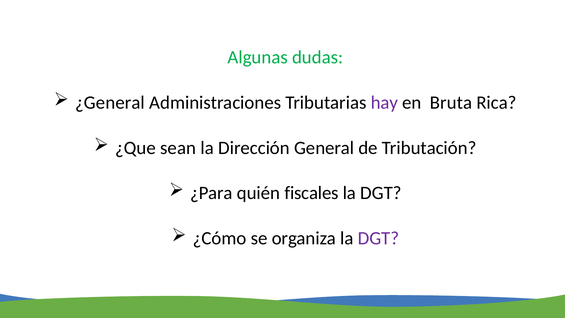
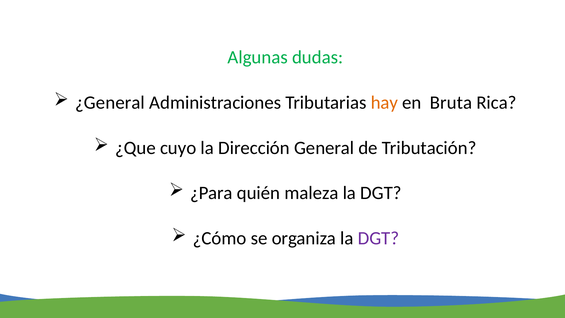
hay colour: purple -> orange (384, 103)
sean: sean -> cuyo (178, 148)
fiscales: fiscales -> maleza (311, 193)
